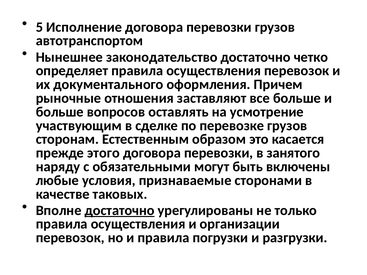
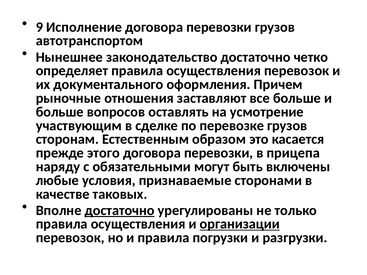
5: 5 -> 9 (39, 27)
занятого: занятого -> прицепа (293, 153)
организации underline: none -> present (240, 224)
